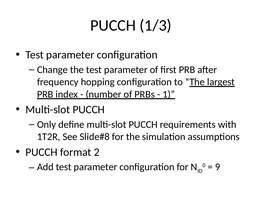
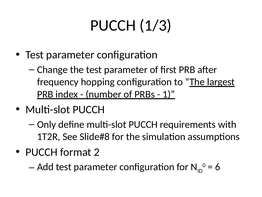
9: 9 -> 6 (218, 167)
